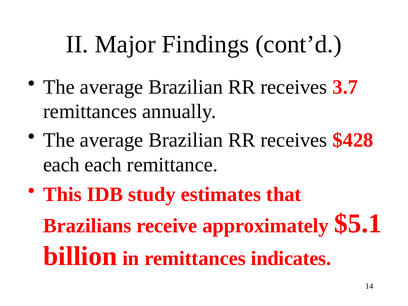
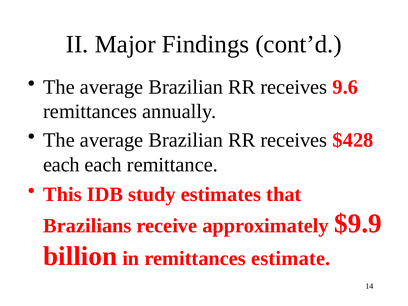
3.7: 3.7 -> 9.6 (345, 87)
$5.1: $5.1 -> $9.9 (358, 224)
indicates: indicates -> estimate (291, 258)
